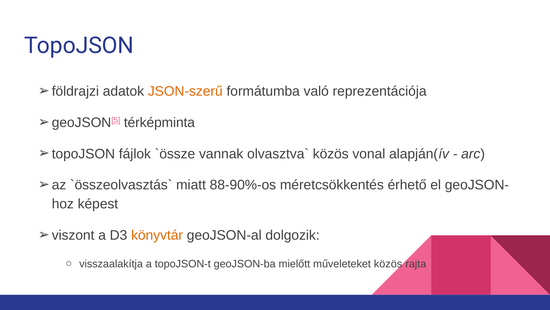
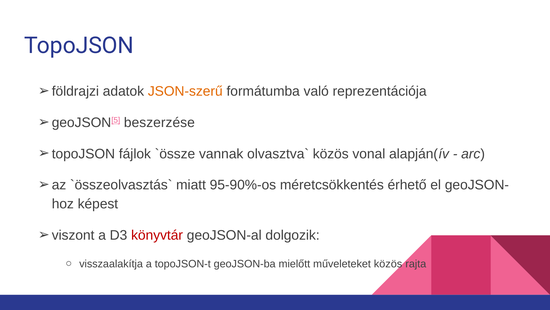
térképminta: térképminta -> beszerzése (159, 122)
88-90%-os: 88-90%-os -> 95-90%-os (243, 185)
könyvtár colour: orange -> red (157, 235)
